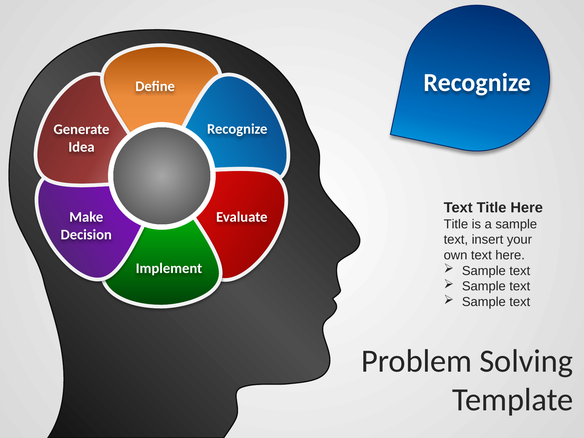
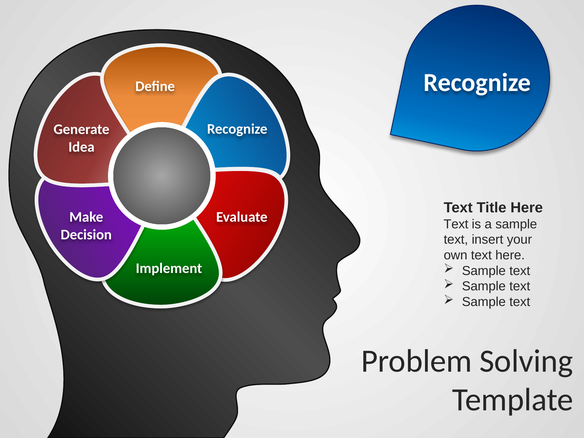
Title: Title -> Text (456, 224)
